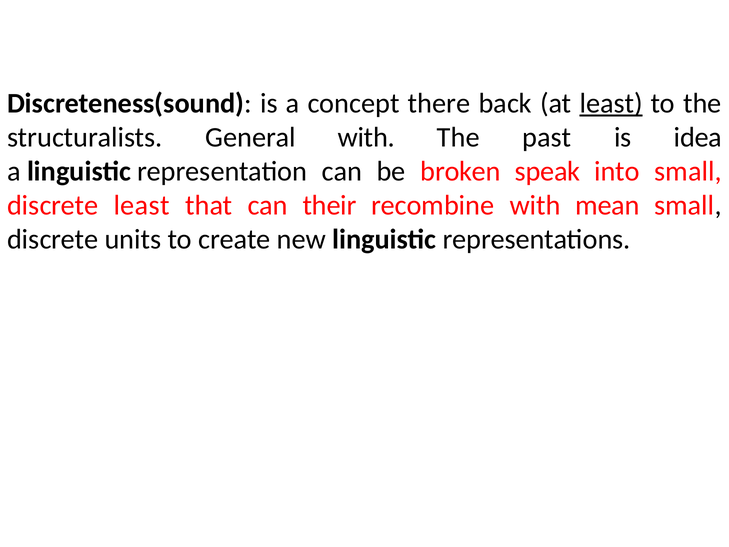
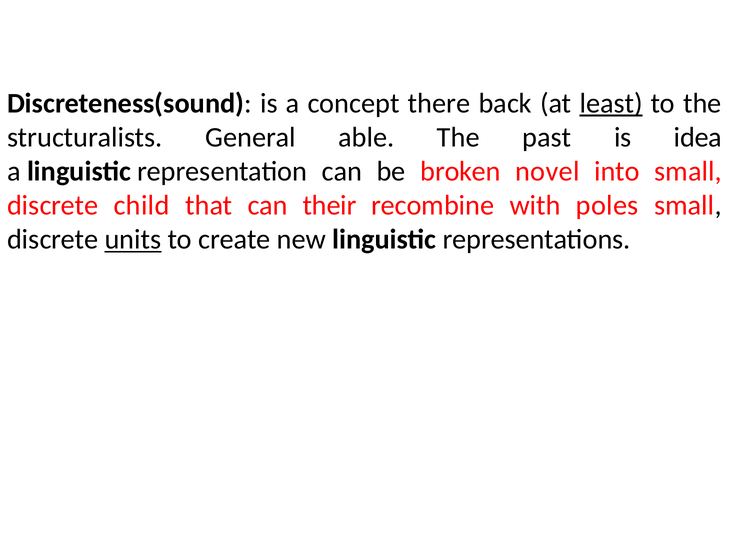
General with: with -> able (366, 137)
speak: speak -> novel (547, 171)
discrete least: least -> child (142, 205)
mean: mean -> poles (607, 205)
units underline: none -> present (133, 239)
